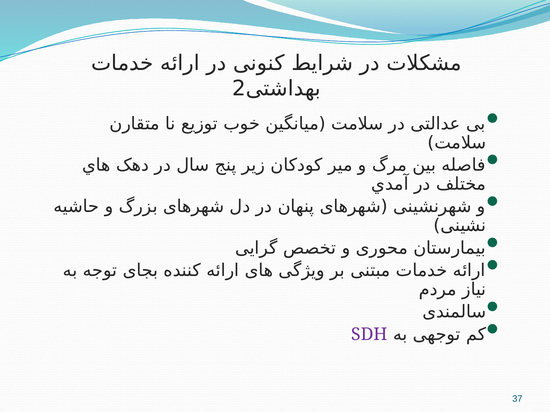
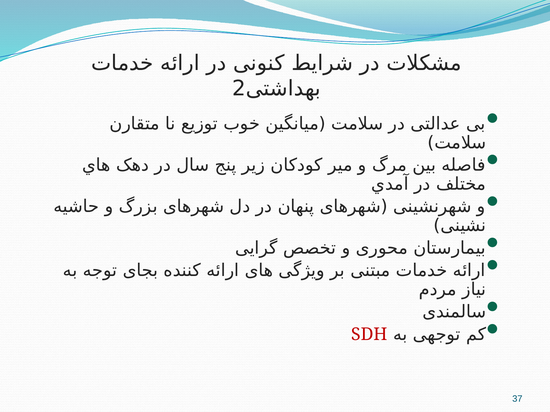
SDH colour: purple -> red (369, 335)
